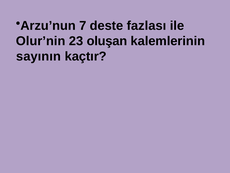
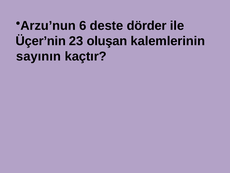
7: 7 -> 6 (83, 26)
fazlası: fazlası -> dörder (147, 26)
Olur’nin: Olur’nin -> Üçer’nin (41, 41)
